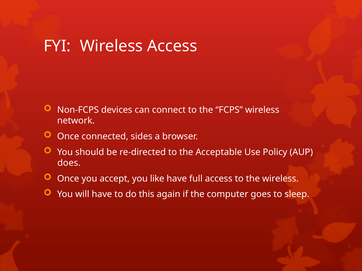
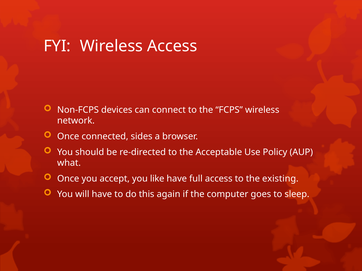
does: does -> what (69, 163)
the wireless: wireless -> existing (280, 179)
